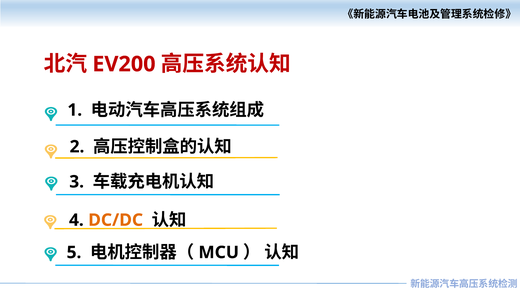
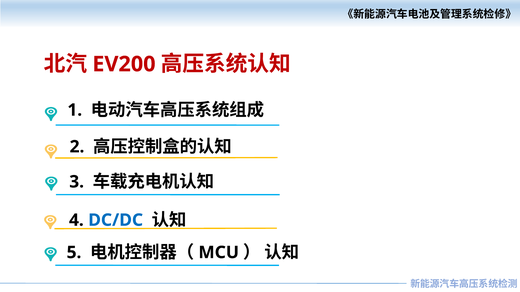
DC/DC colour: orange -> blue (116, 220)
